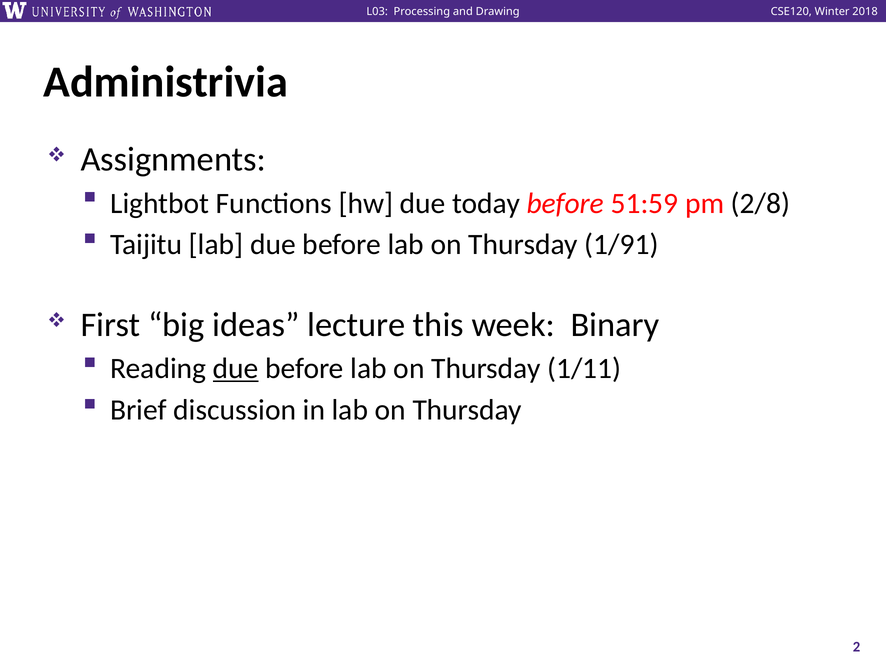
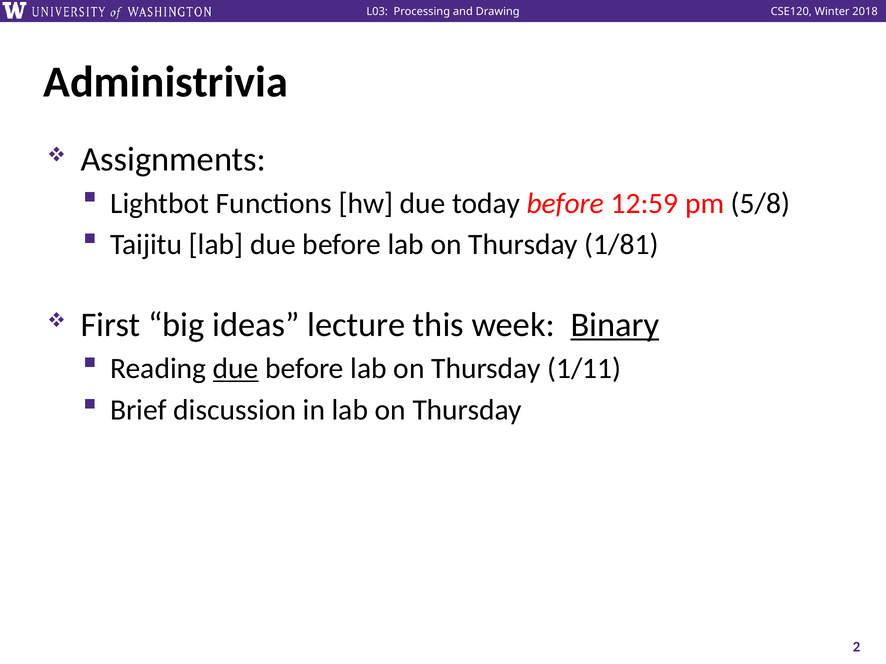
51:59: 51:59 -> 12:59 (644, 203)
2/8: 2/8 -> 5/8 (760, 203)
1/91: 1/91 -> 1/81 (621, 245)
Binary underline: none -> present (615, 325)
